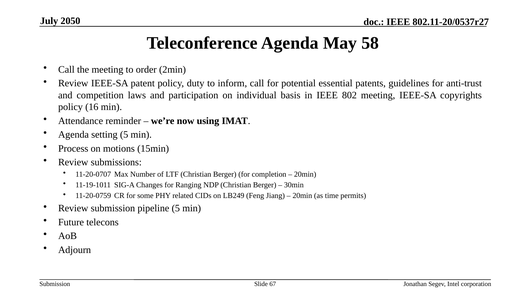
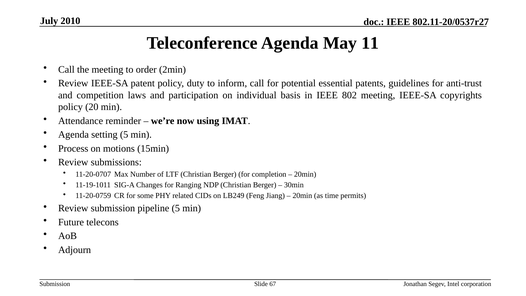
2050: 2050 -> 2010 (70, 21)
58: 58 -> 11 (370, 43)
16: 16 -> 20 (92, 107)
